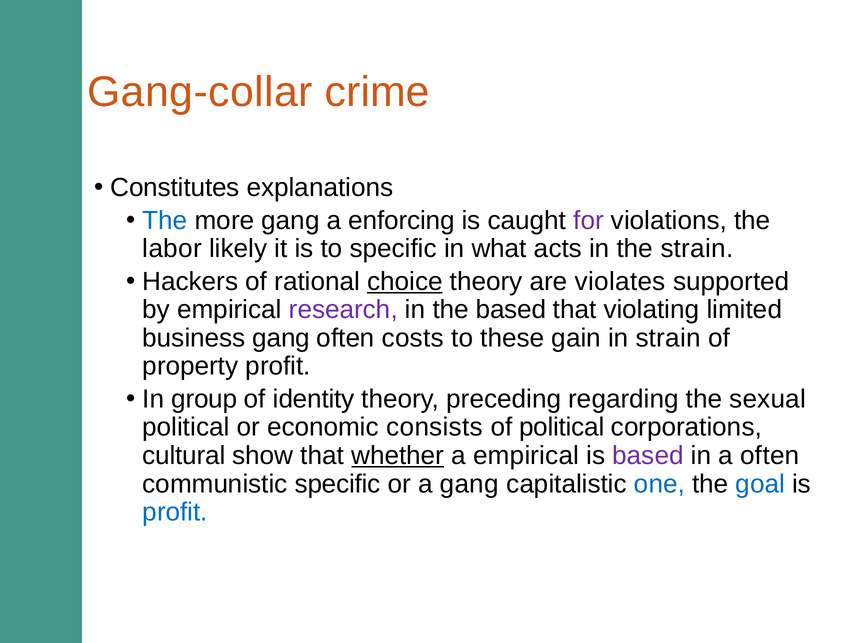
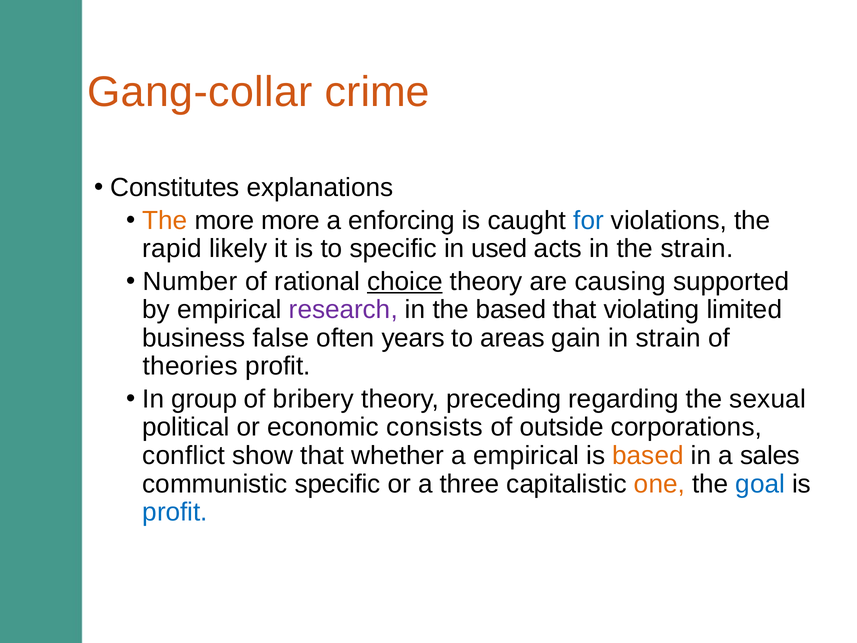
The colour: blue -> orange (165, 220)
more gang: gang -> more (291, 220)
for colour: purple -> blue (589, 220)
labor: labor -> rapid (172, 249)
what: what -> used (499, 249)
Hackers: Hackers -> Number (190, 281)
violates: violates -> causing (620, 281)
business gang: gang -> false (281, 338)
costs: costs -> years (413, 338)
these: these -> areas (512, 338)
property: property -> theories (190, 366)
identity: identity -> bribery (313, 399)
of political: political -> outside (562, 427)
cultural: cultural -> conflict (184, 455)
whether underline: present -> none (398, 455)
based colour: purple -> orange (648, 455)
a often: often -> sales (770, 455)
a gang: gang -> three (469, 484)
one colour: blue -> orange (659, 484)
